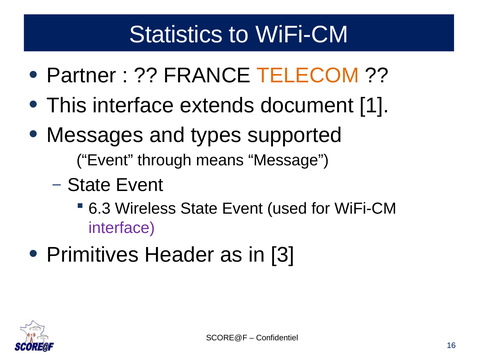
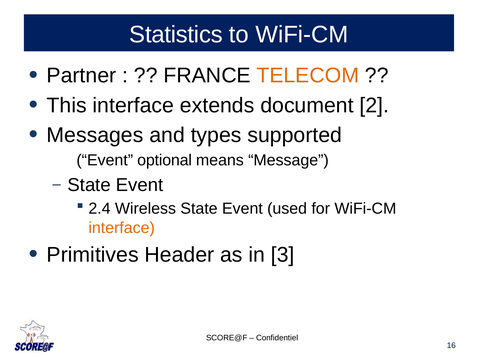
1: 1 -> 2 (374, 105)
through: through -> optional (165, 160)
6.3: 6.3 -> 2.4 (99, 208)
interface colour: purple -> orange (122, 228)
